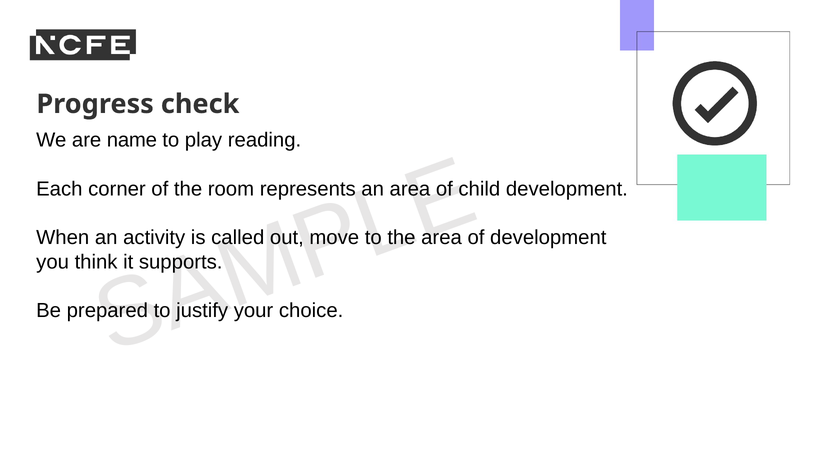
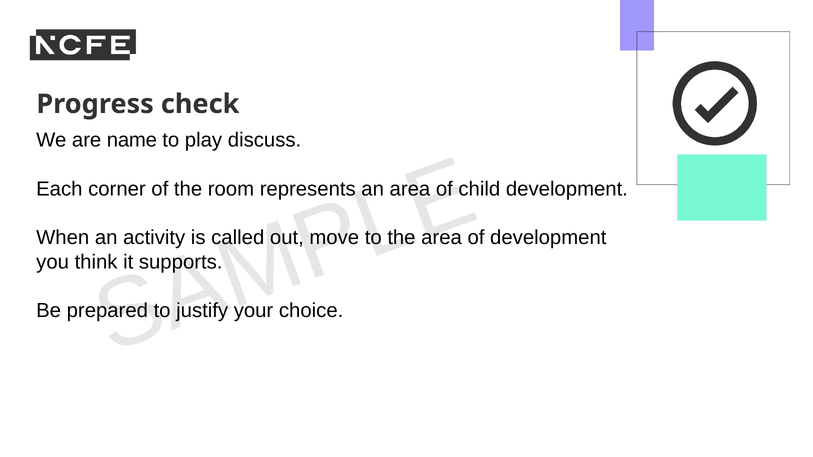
reading: reading -> discuss (265, 140)
